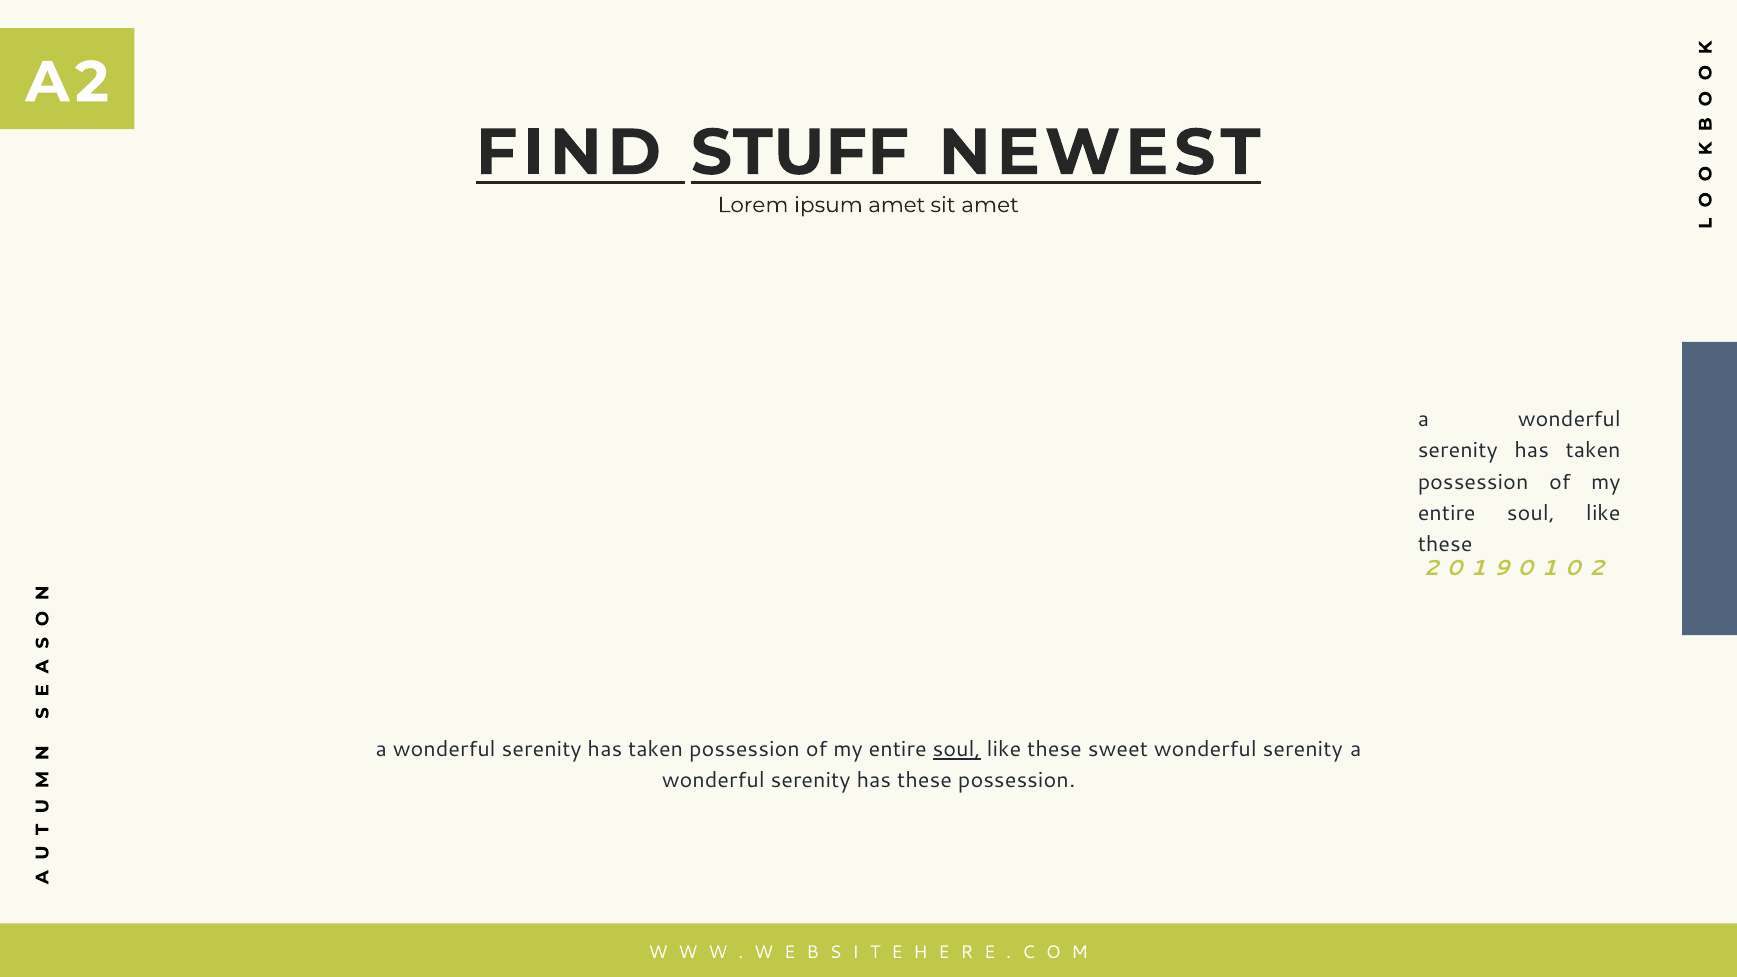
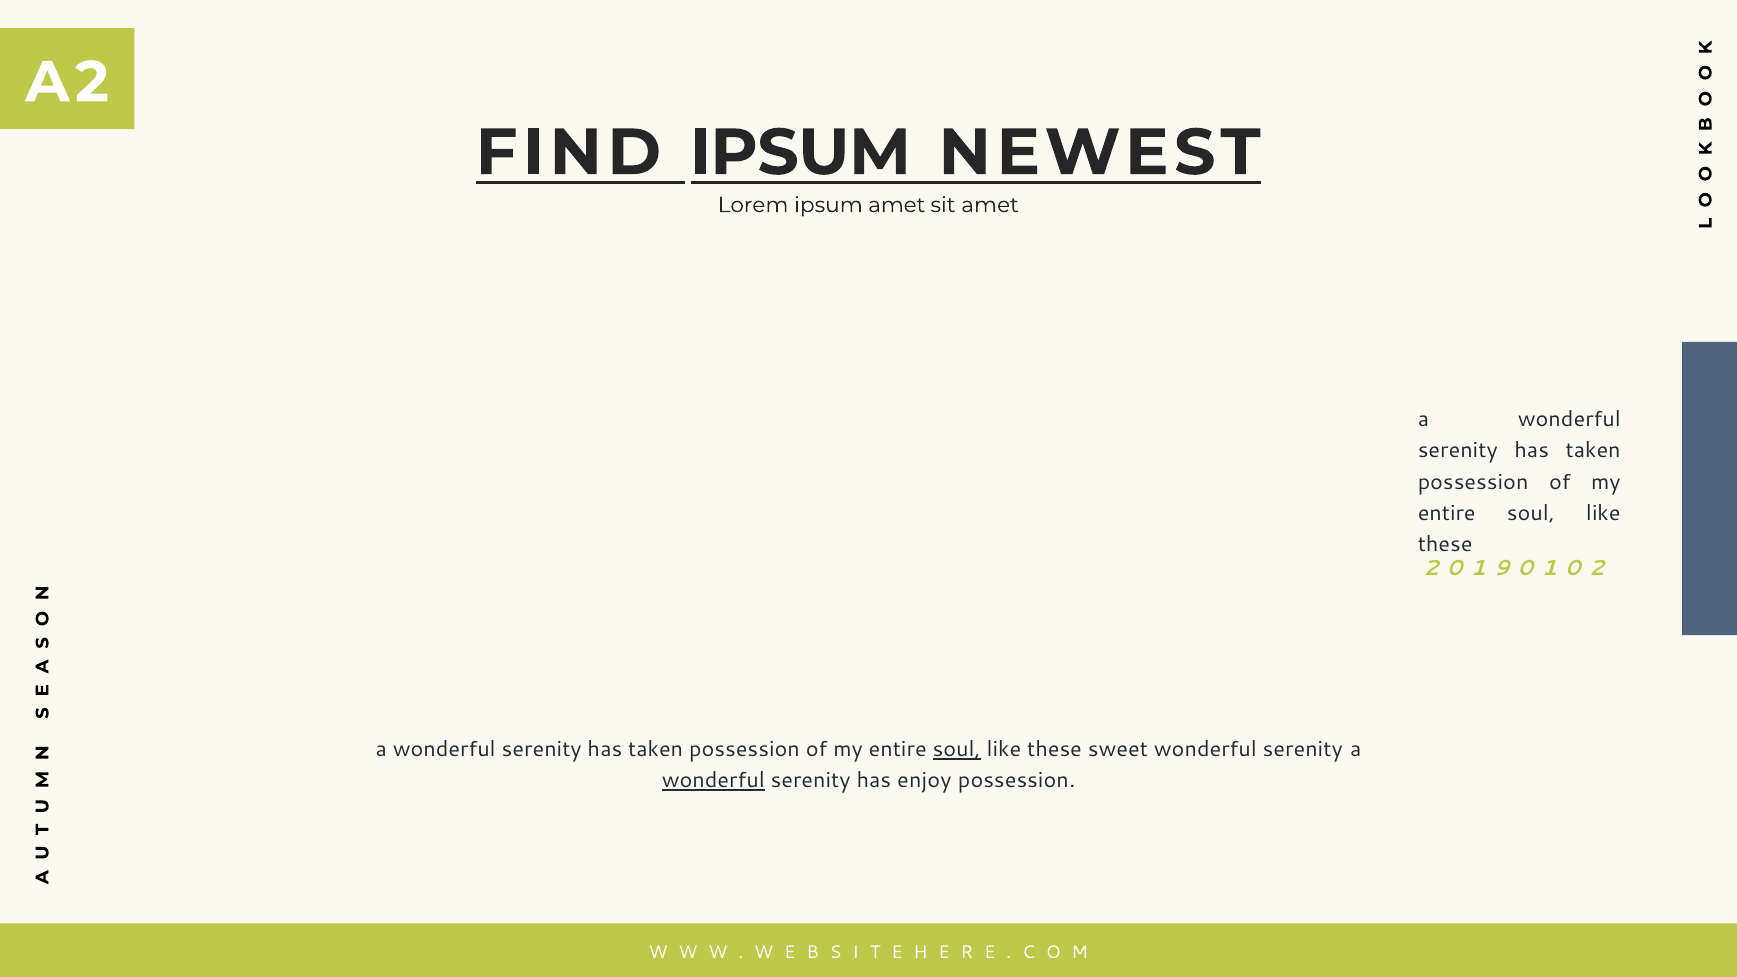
FIND STUFF: STUFF -> IPSUM (800, 153)
wonderful underline: none -> present (713, 781)
has these: these -> enjoy (924, 781)
